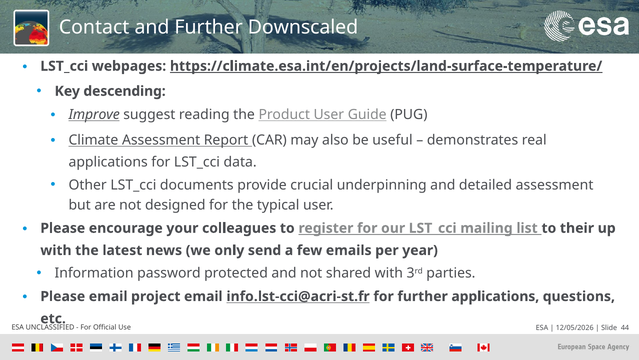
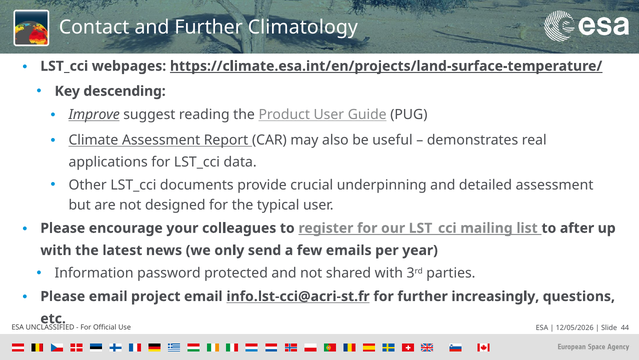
Downscaled: Downscaled -> Climatology (303, 27)
their: their -> after (577, 228)
further applications: applications -> increasingly (495, 296)
